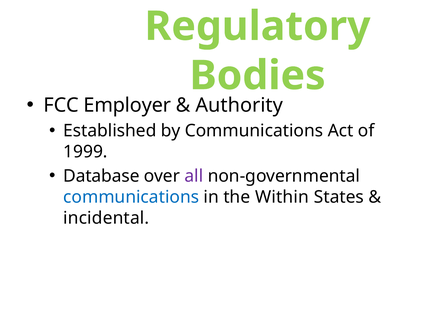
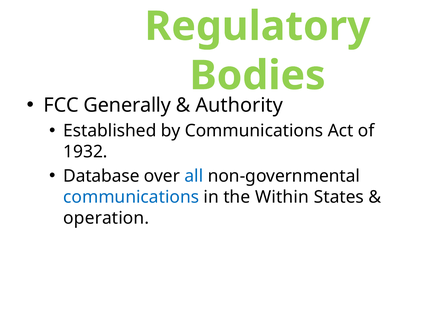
Employer: Employer -> Generally (127, 105)
1999: 1999 -> 1932 (85, 152)
all colour: purple -> blue (194, 176)
incidental: incidental -> operation (106, 218)
